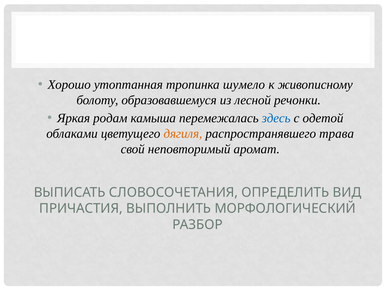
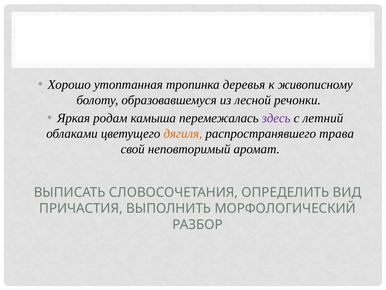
шумело: шумело -> деревья (244, 85)
здесь colour: blue -> purple (276, 118)
одетой: одетой -> летний (323, 118)
